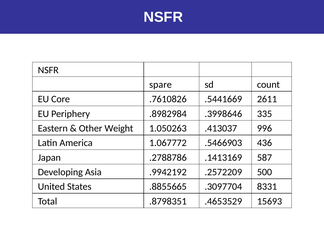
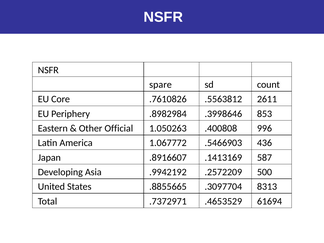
.5441669: .5441669 -> .5563812 (223, 99)
335: 335 -> 853 (265, 114)
Weight: Weight -> Official (119, 128)
.413037: .413037 -> .400808 (221, 128)
.2788786: .2788786 -> .8916607 (168, 158)
8331: 8331 -> 8313 (267, 187)
.8798351: .8798351 -> .7372971 (168, 201)
15693: 15693 -> 61694 (270, 201)
